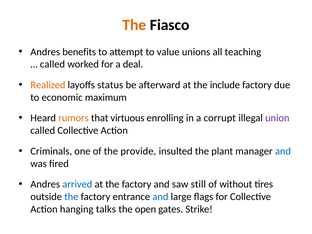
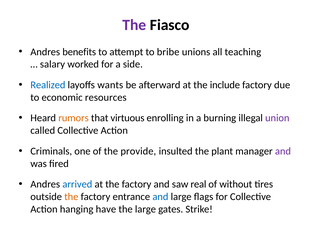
The colour: orange -> purple (134, 25)
value: value -> bribe (168, 52)
called: called -> salary (52, 64)
deal: deal -> side (133, 64)
Realized colour: orange -> blue (48, 85)
status: status -> wants (110, 85)
maximum: maximum -> resources (106, 97)
corrupt: corrupt -> burning (220, 118)
and colour: blue -> purple (283, 151)
still: still -> real (198, 184)
the colour: blue -> orange (71, 197)
talks: talks -> have (106, 209)
the open: open -> large (145, 209)
